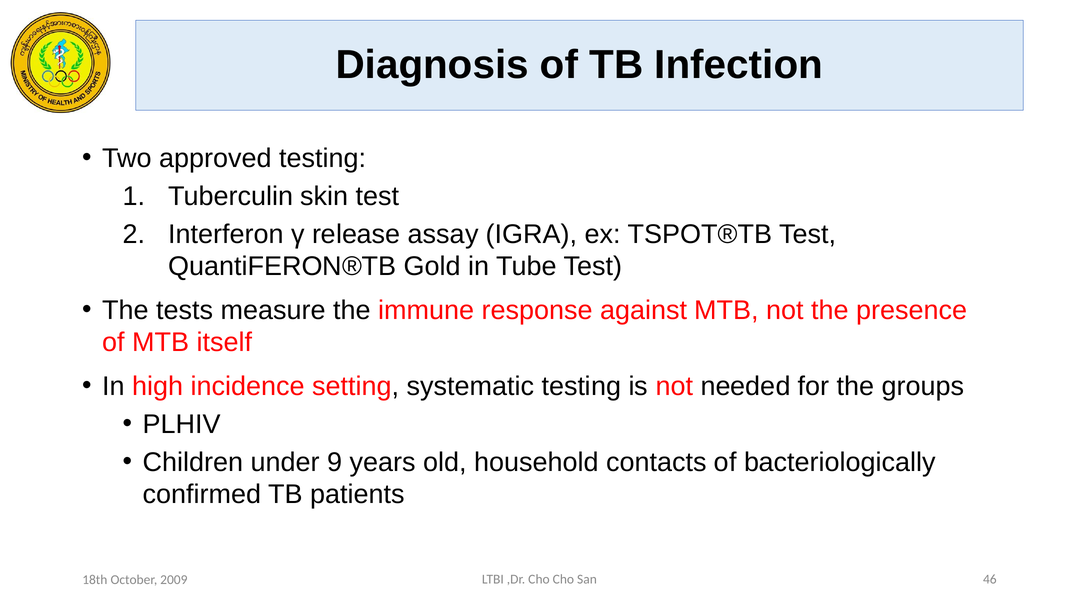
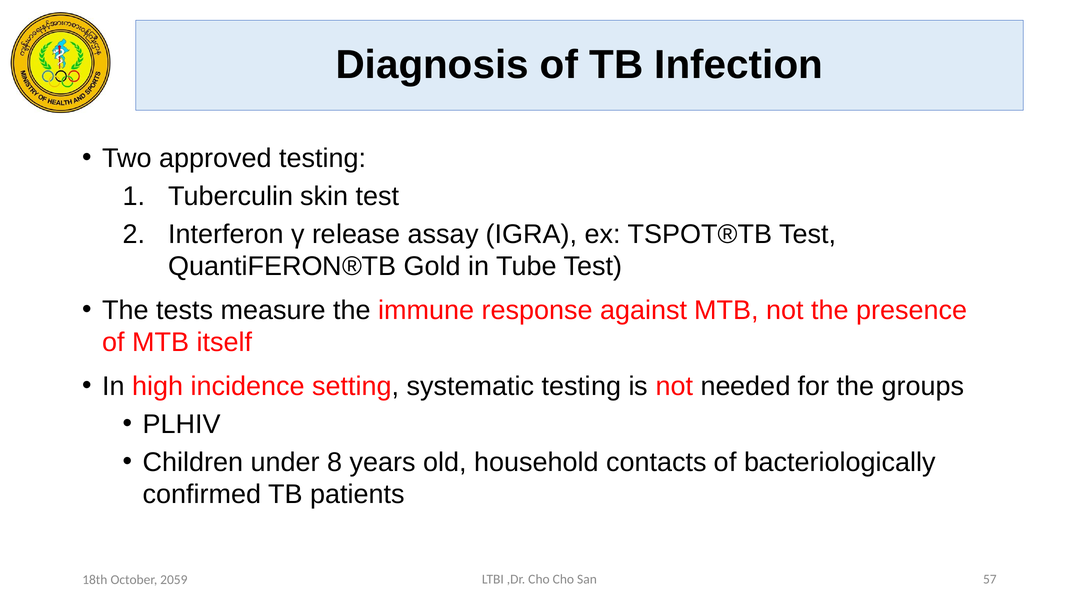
9: 9 -> 8 (335, 462)
46: 46 -> 57 (990, 579)
2009: 2009 -> 2059 (174, 580)
